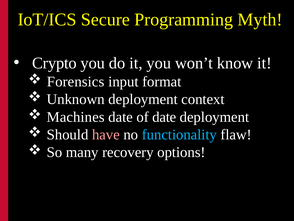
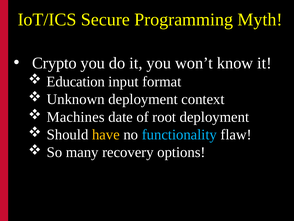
Forensics: Forensics -> Education (76, 81)
of date: date -> root (164, 117)
have colour: pink -> yellow (106, 134)
